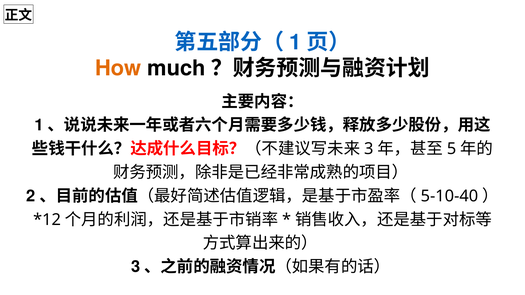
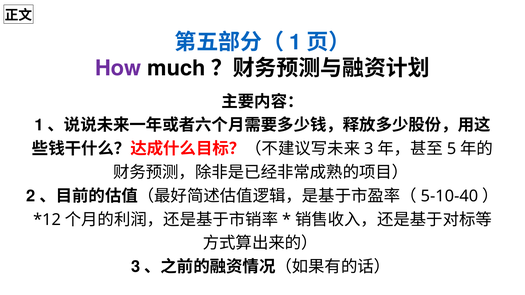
How colour: orange -> purple (118, 68)
